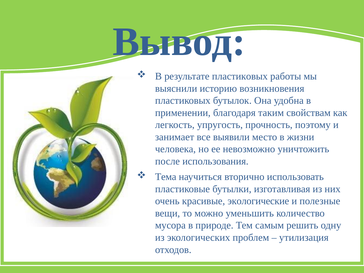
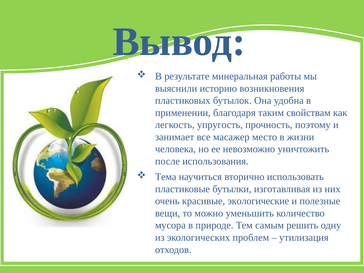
результате пластиковых: пластиковых -> минеральная (240, 76)
выявили: выявили -> масажер (231, 137)
